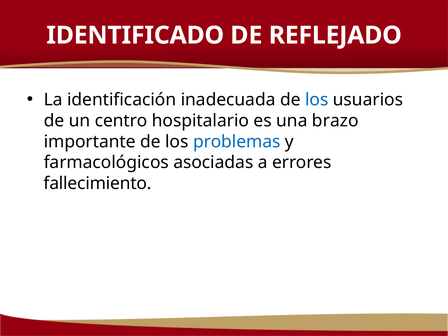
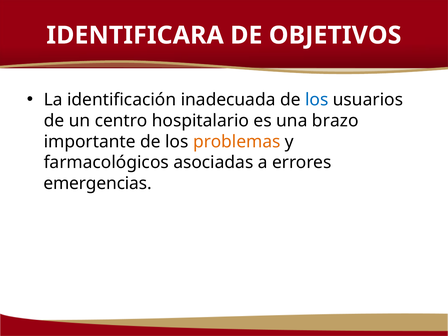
IDENTIFICADO: IDENTIFICADO -> IDENTIFICARA (135, 35)
REFLEJADO: REFLEJADO -> OBJETIVOS (335, 35)
problemas colour: blue -> orange (237, 142)
fallecimiento: fallecimiento -> emergencias (98, 183)
